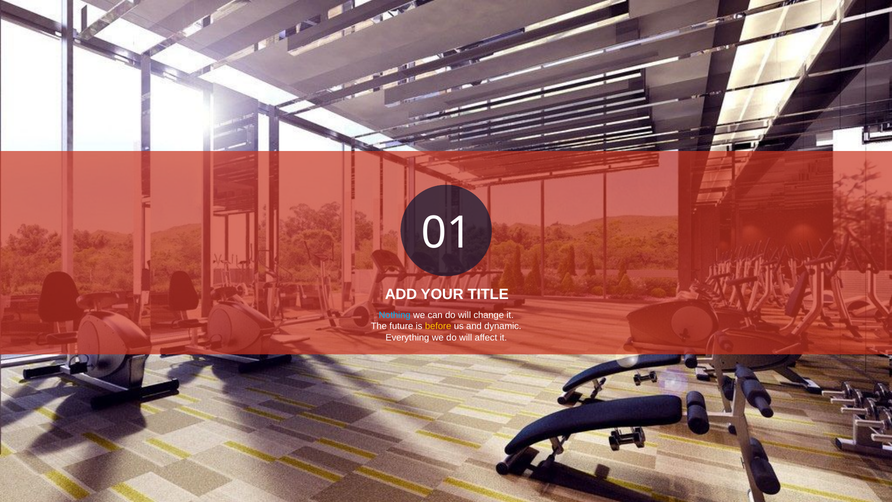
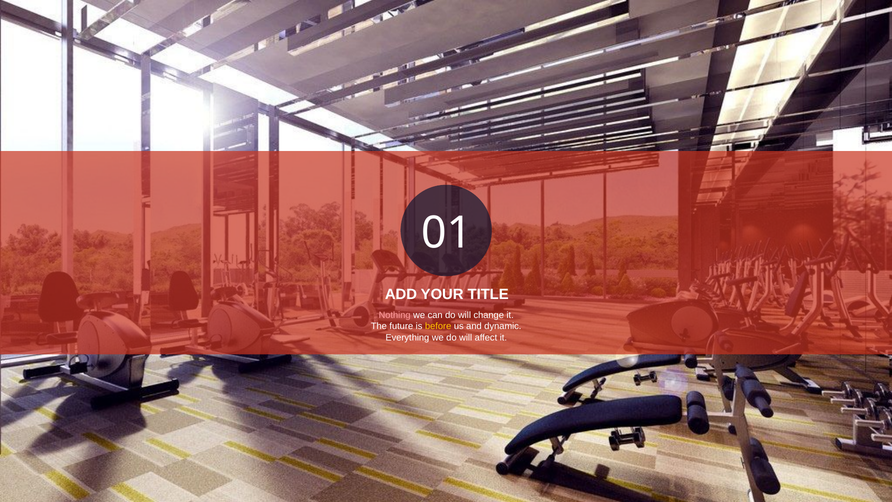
Nothing colour: light blue -> pink (395, 315)
